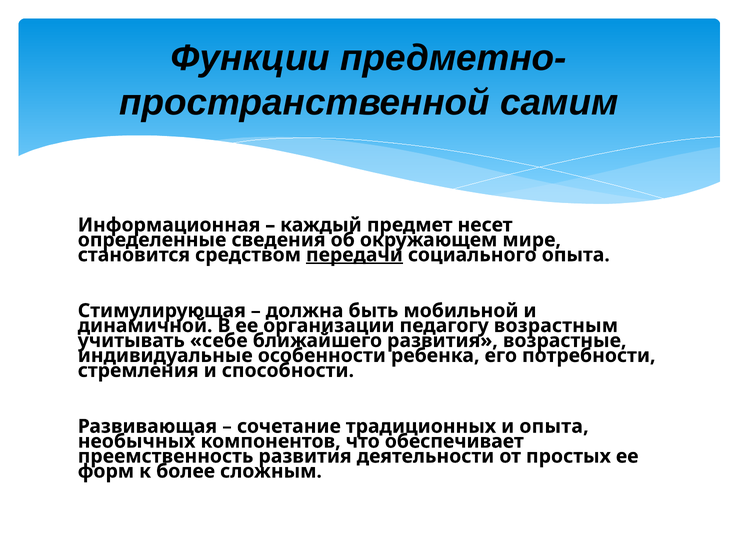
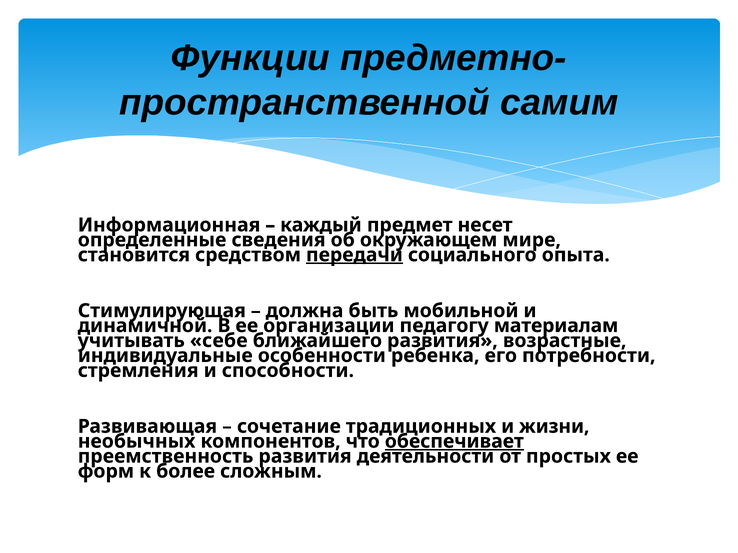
возрастным: возрастным -> материалам (556, 326)
и опыта: опыта -> жизни (554, 427)
обеспечивает underline: none -> present (454, 442)
